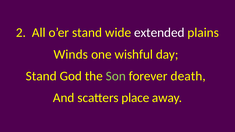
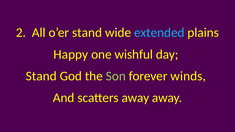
extended colour: white -> light blue (159, 33)
Winds: Winds -> Happy (71, 54)
death: death -> winds (188, 76)
scatters place: place -> away (135, 98)
